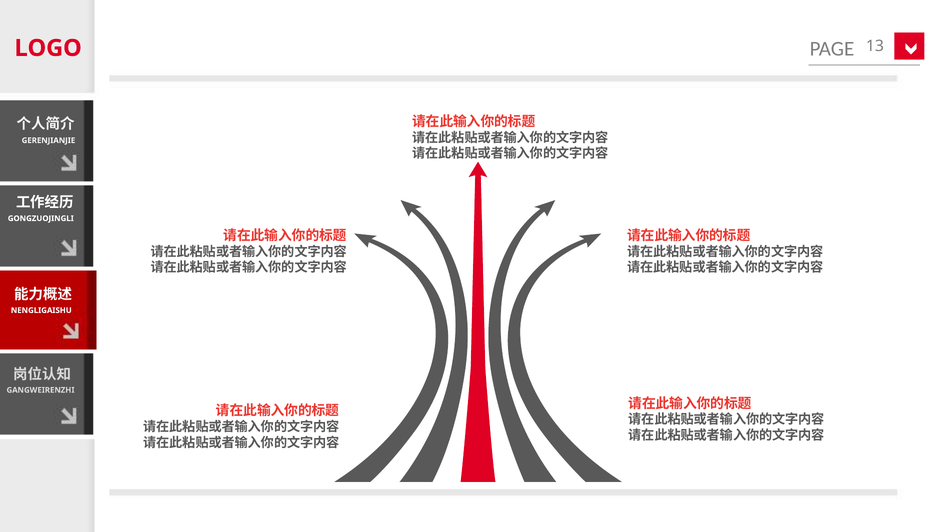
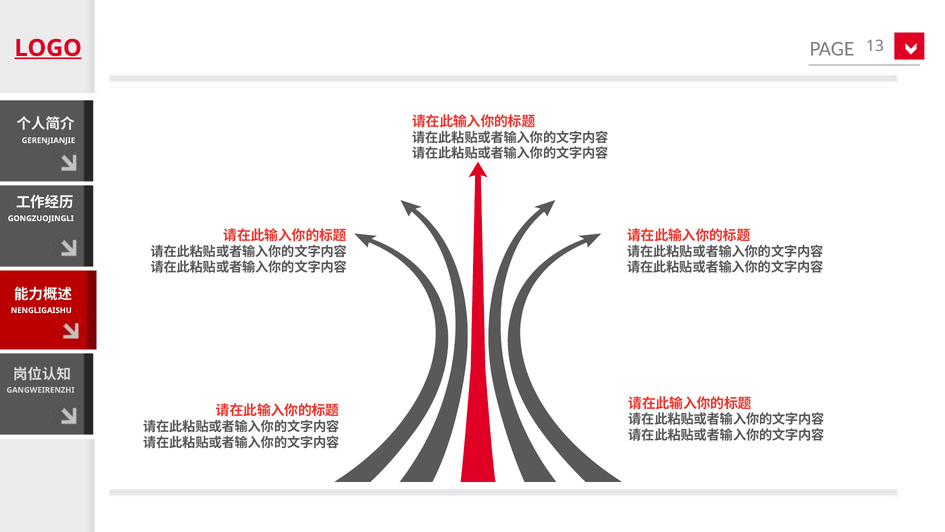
LOGO underline: none -> present (48, 48)
